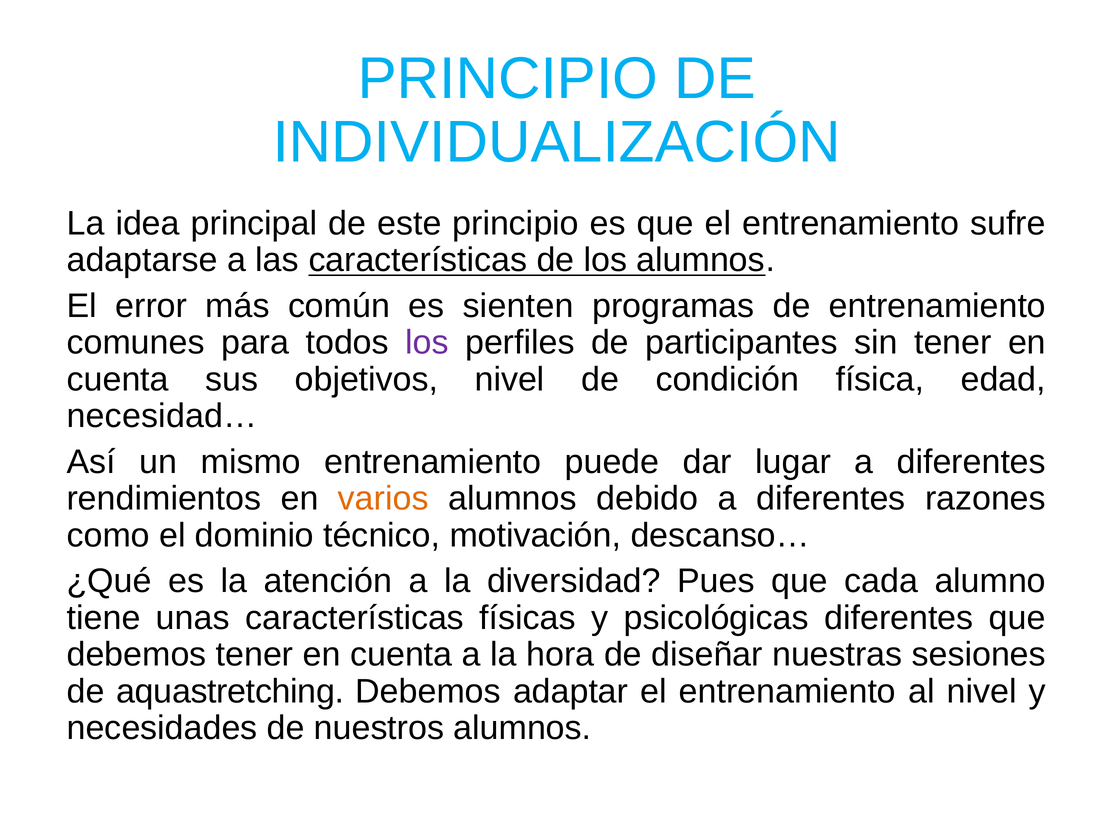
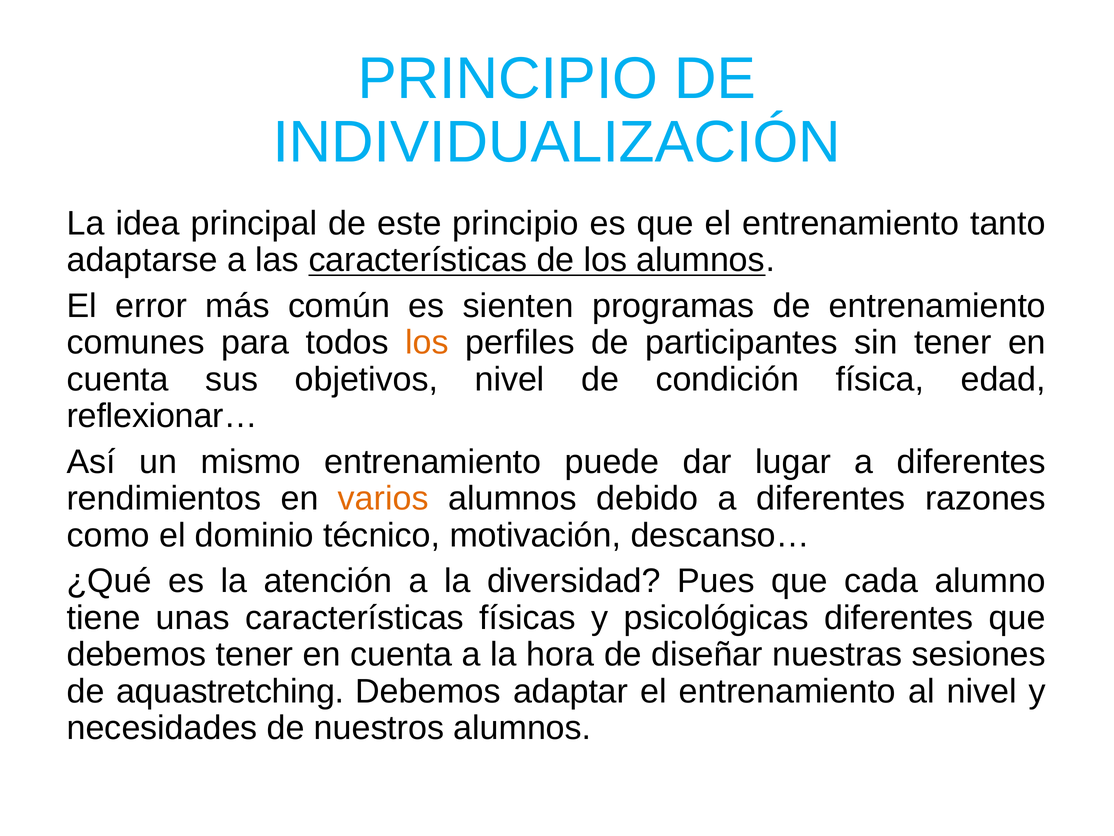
sufre: sufre -> tanto (1008, 223)
los colour: purple -> orange (427, 342)
necesidad…: necesidad… -> reflexionar… (162, 416)
